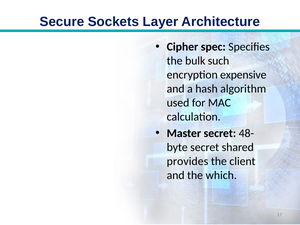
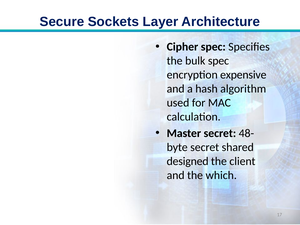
bulk such: such -> spec (218, 61)
provides: provides -> designed (188, 161)
